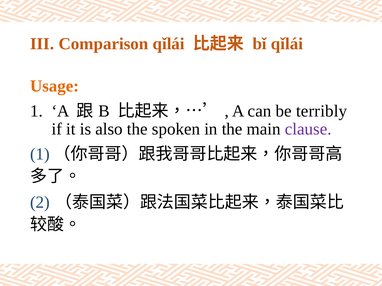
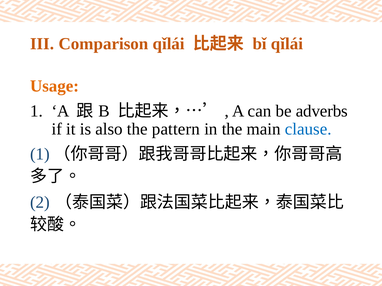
terribly: terribly -> adverbs (322, 111)
spoken: spoken -> pattern (176, 129)
clause colour: purple -> blue (308, 129)
